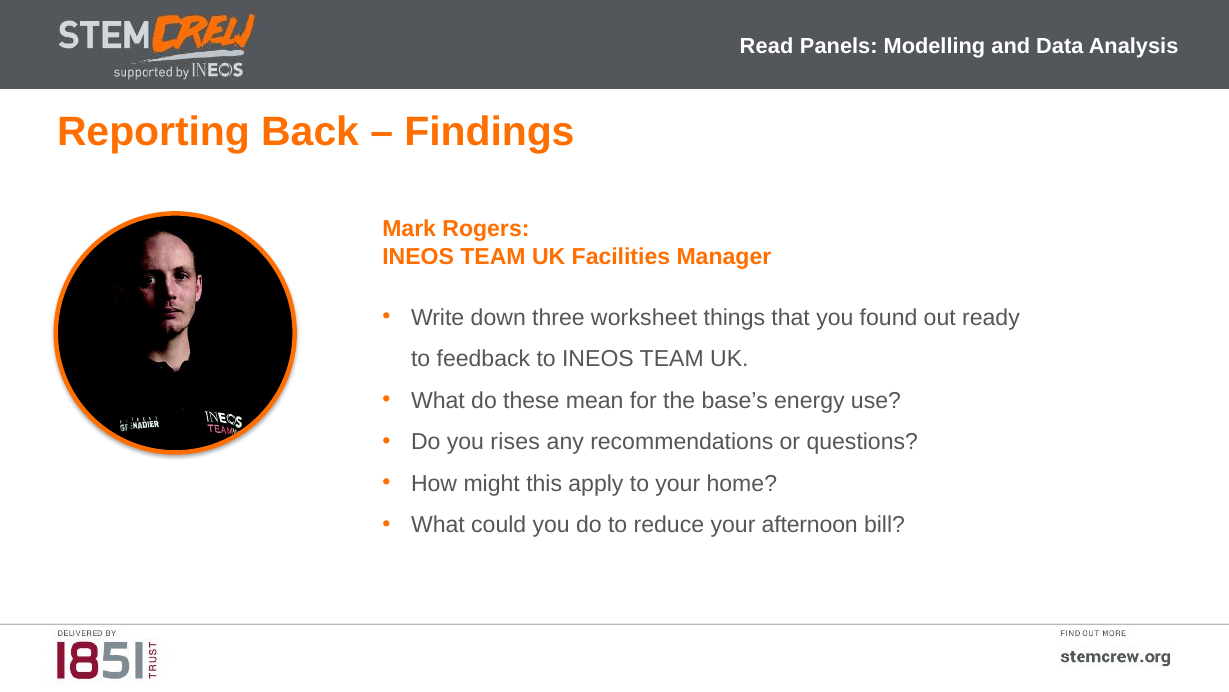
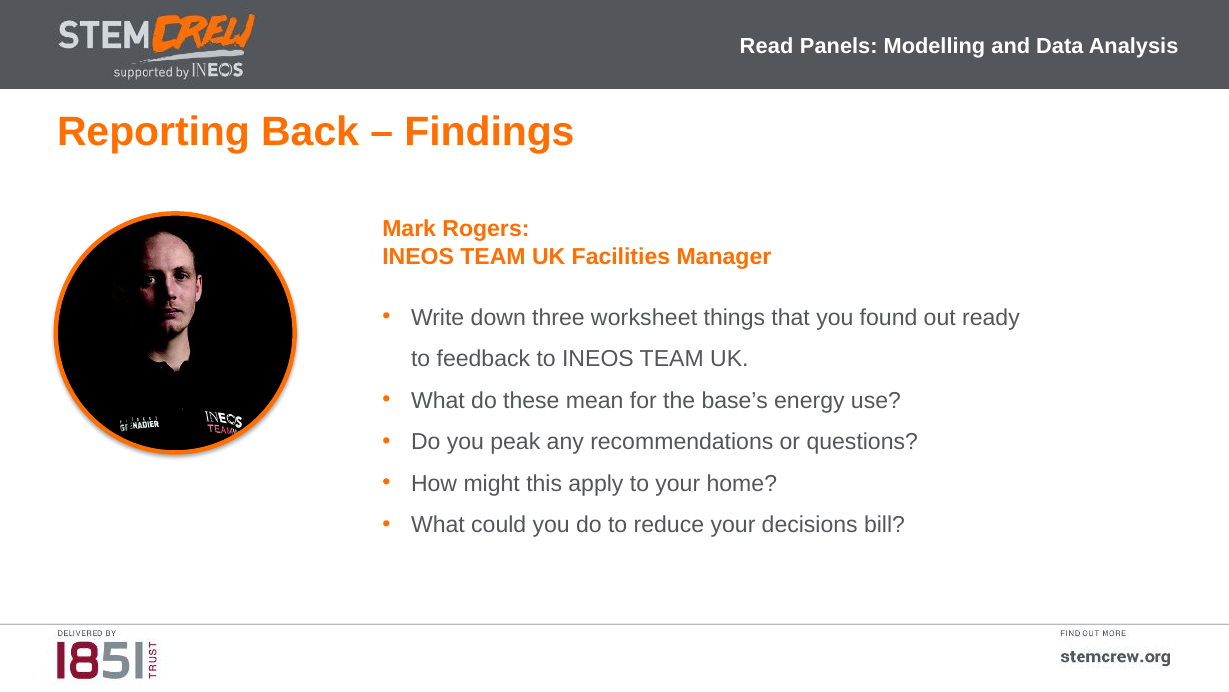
rises: rises -> peak (515, 442)
afternoon: afternoon -> decisions (810, 525)
